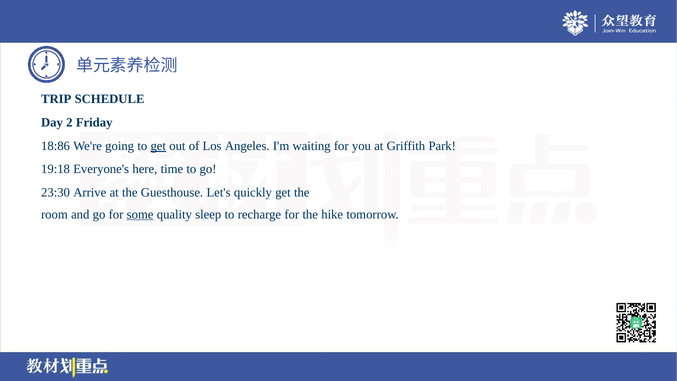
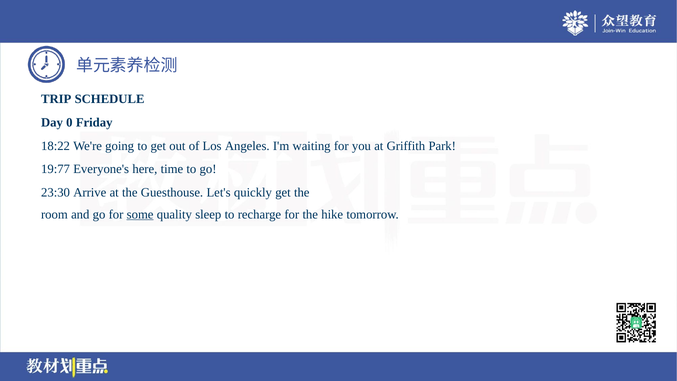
2: 2 -> 0 (69, 123)
18:86: 18:86 -> 18:22 (56, 146)
get underline: present -> none (158, 146)
19:18: 19:18 -> 19:77 (56, 169)
